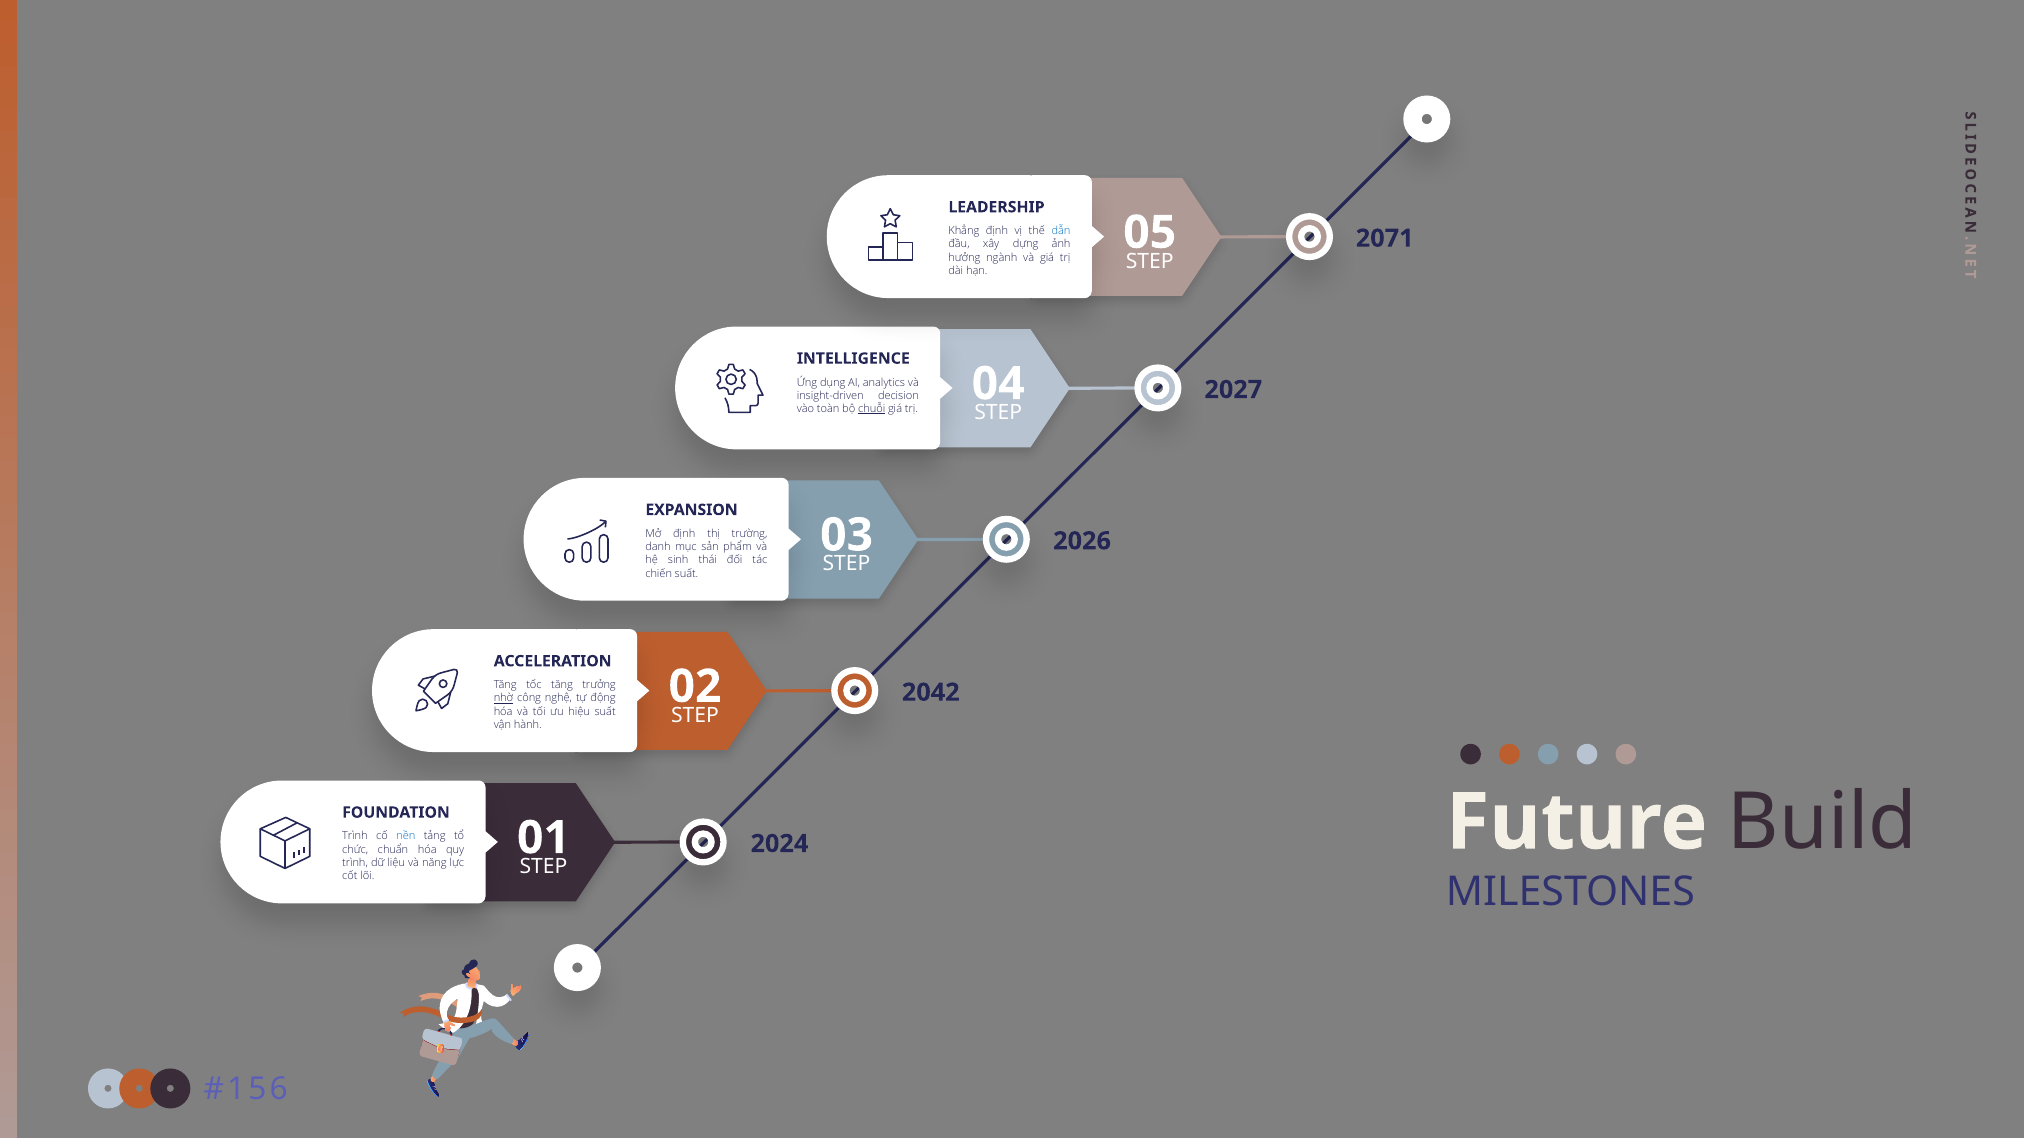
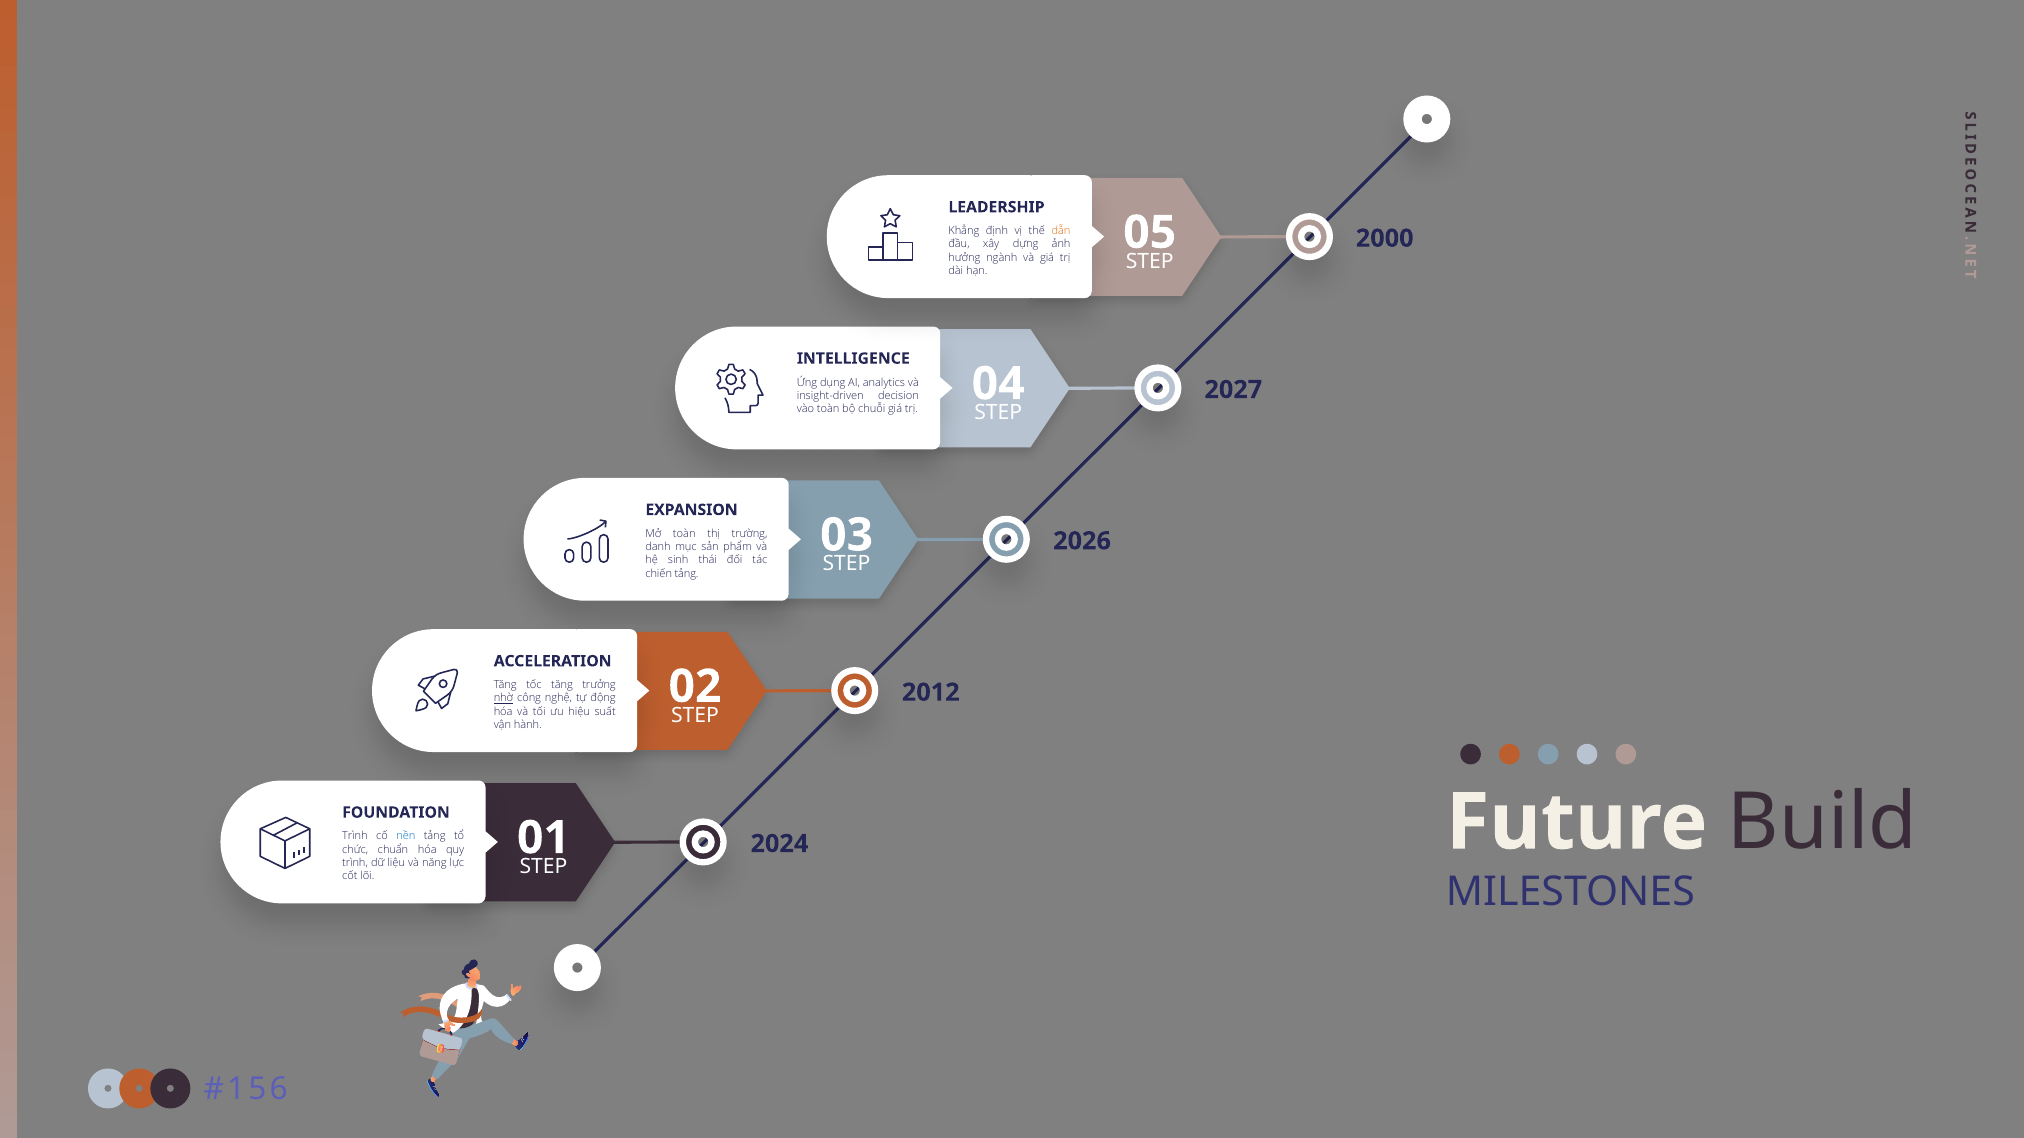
dẫn colour: blue -> orange (1061, 231)
2071: 2071 -> 2000 (1385, 238)
chuỗi underline: present -> none (872, 409)
Mở định: định -> toàn (684, 534)
chiến suất: suất -> tảng (687, 574)
2042: 2042 -> 2012 (931, 693)
